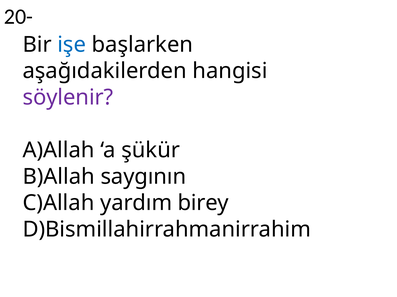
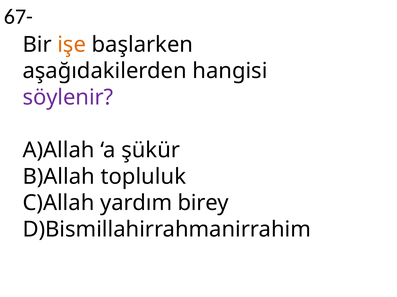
20-: 20- -> 67- (18, 17)
işe colour: blue -> orange (72, 45)
saygının: saygının -> topluluk (143, 177)
